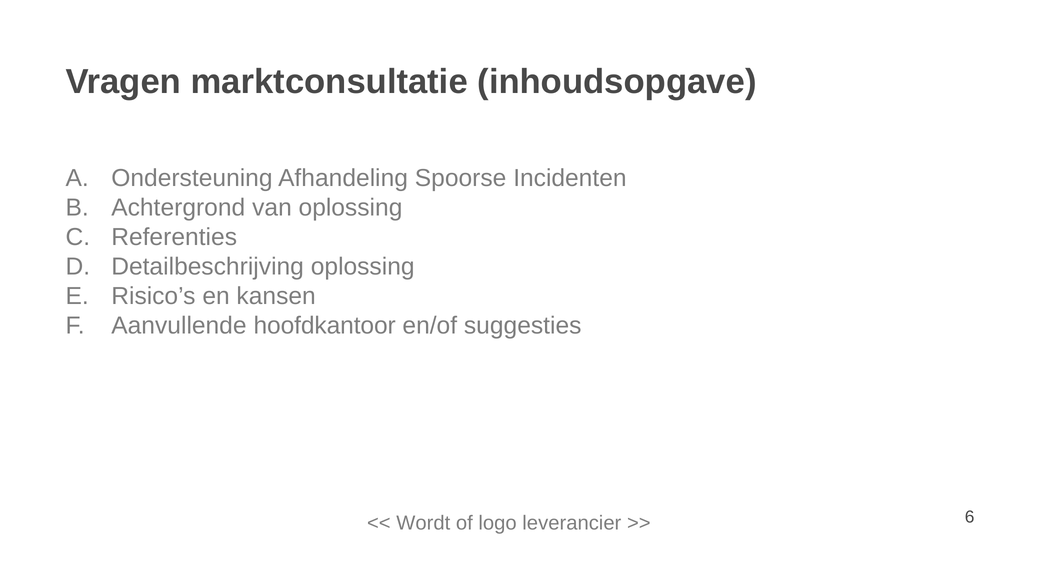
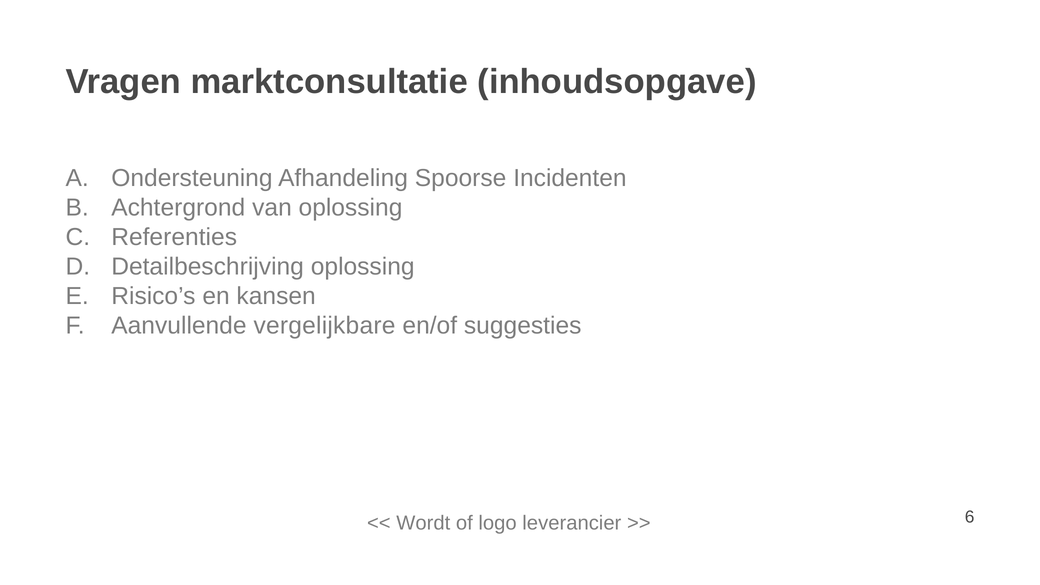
hoofdkantoor: hoofdkantoor -> vergelijkbare (324, 326)
